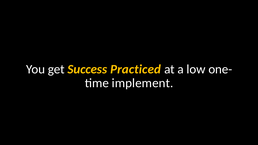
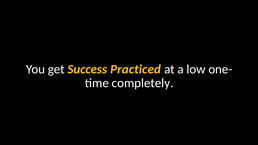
implement: implement -> completely (143, 83)
